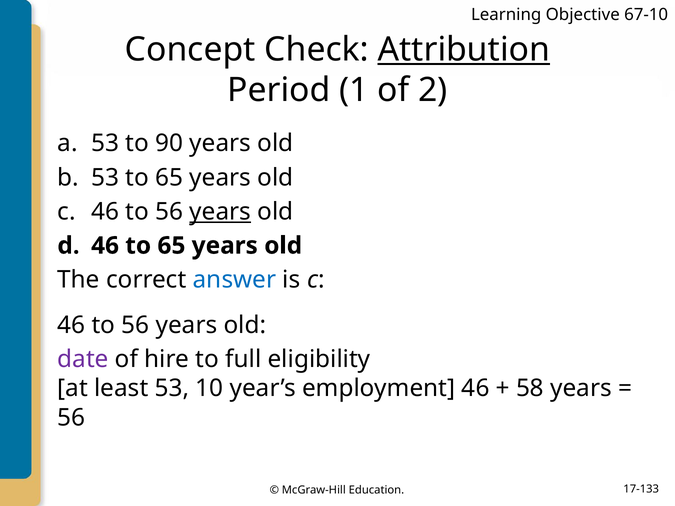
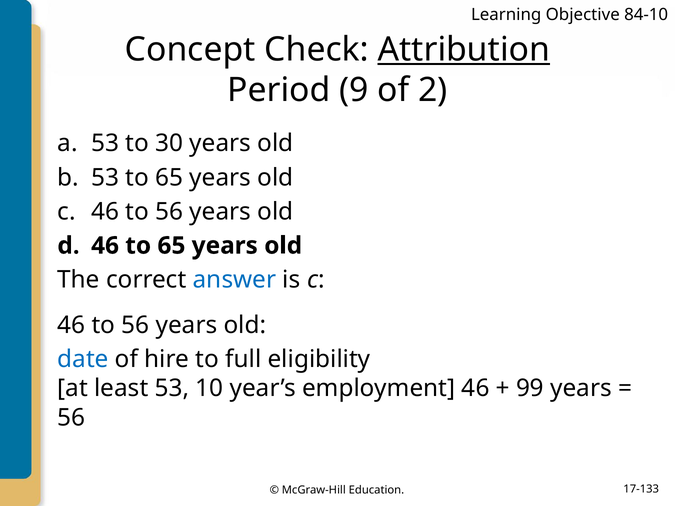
67-10: 67-10 -> 84-10 (646, 14)
1: 1 -> 9 (354, 90)
90: 90 -> 30 (169, 143)
years underline: present -> none (220, 212)
date colour: purple -> blue (83, 359)
58: 58 -> 99 (530, 389)
